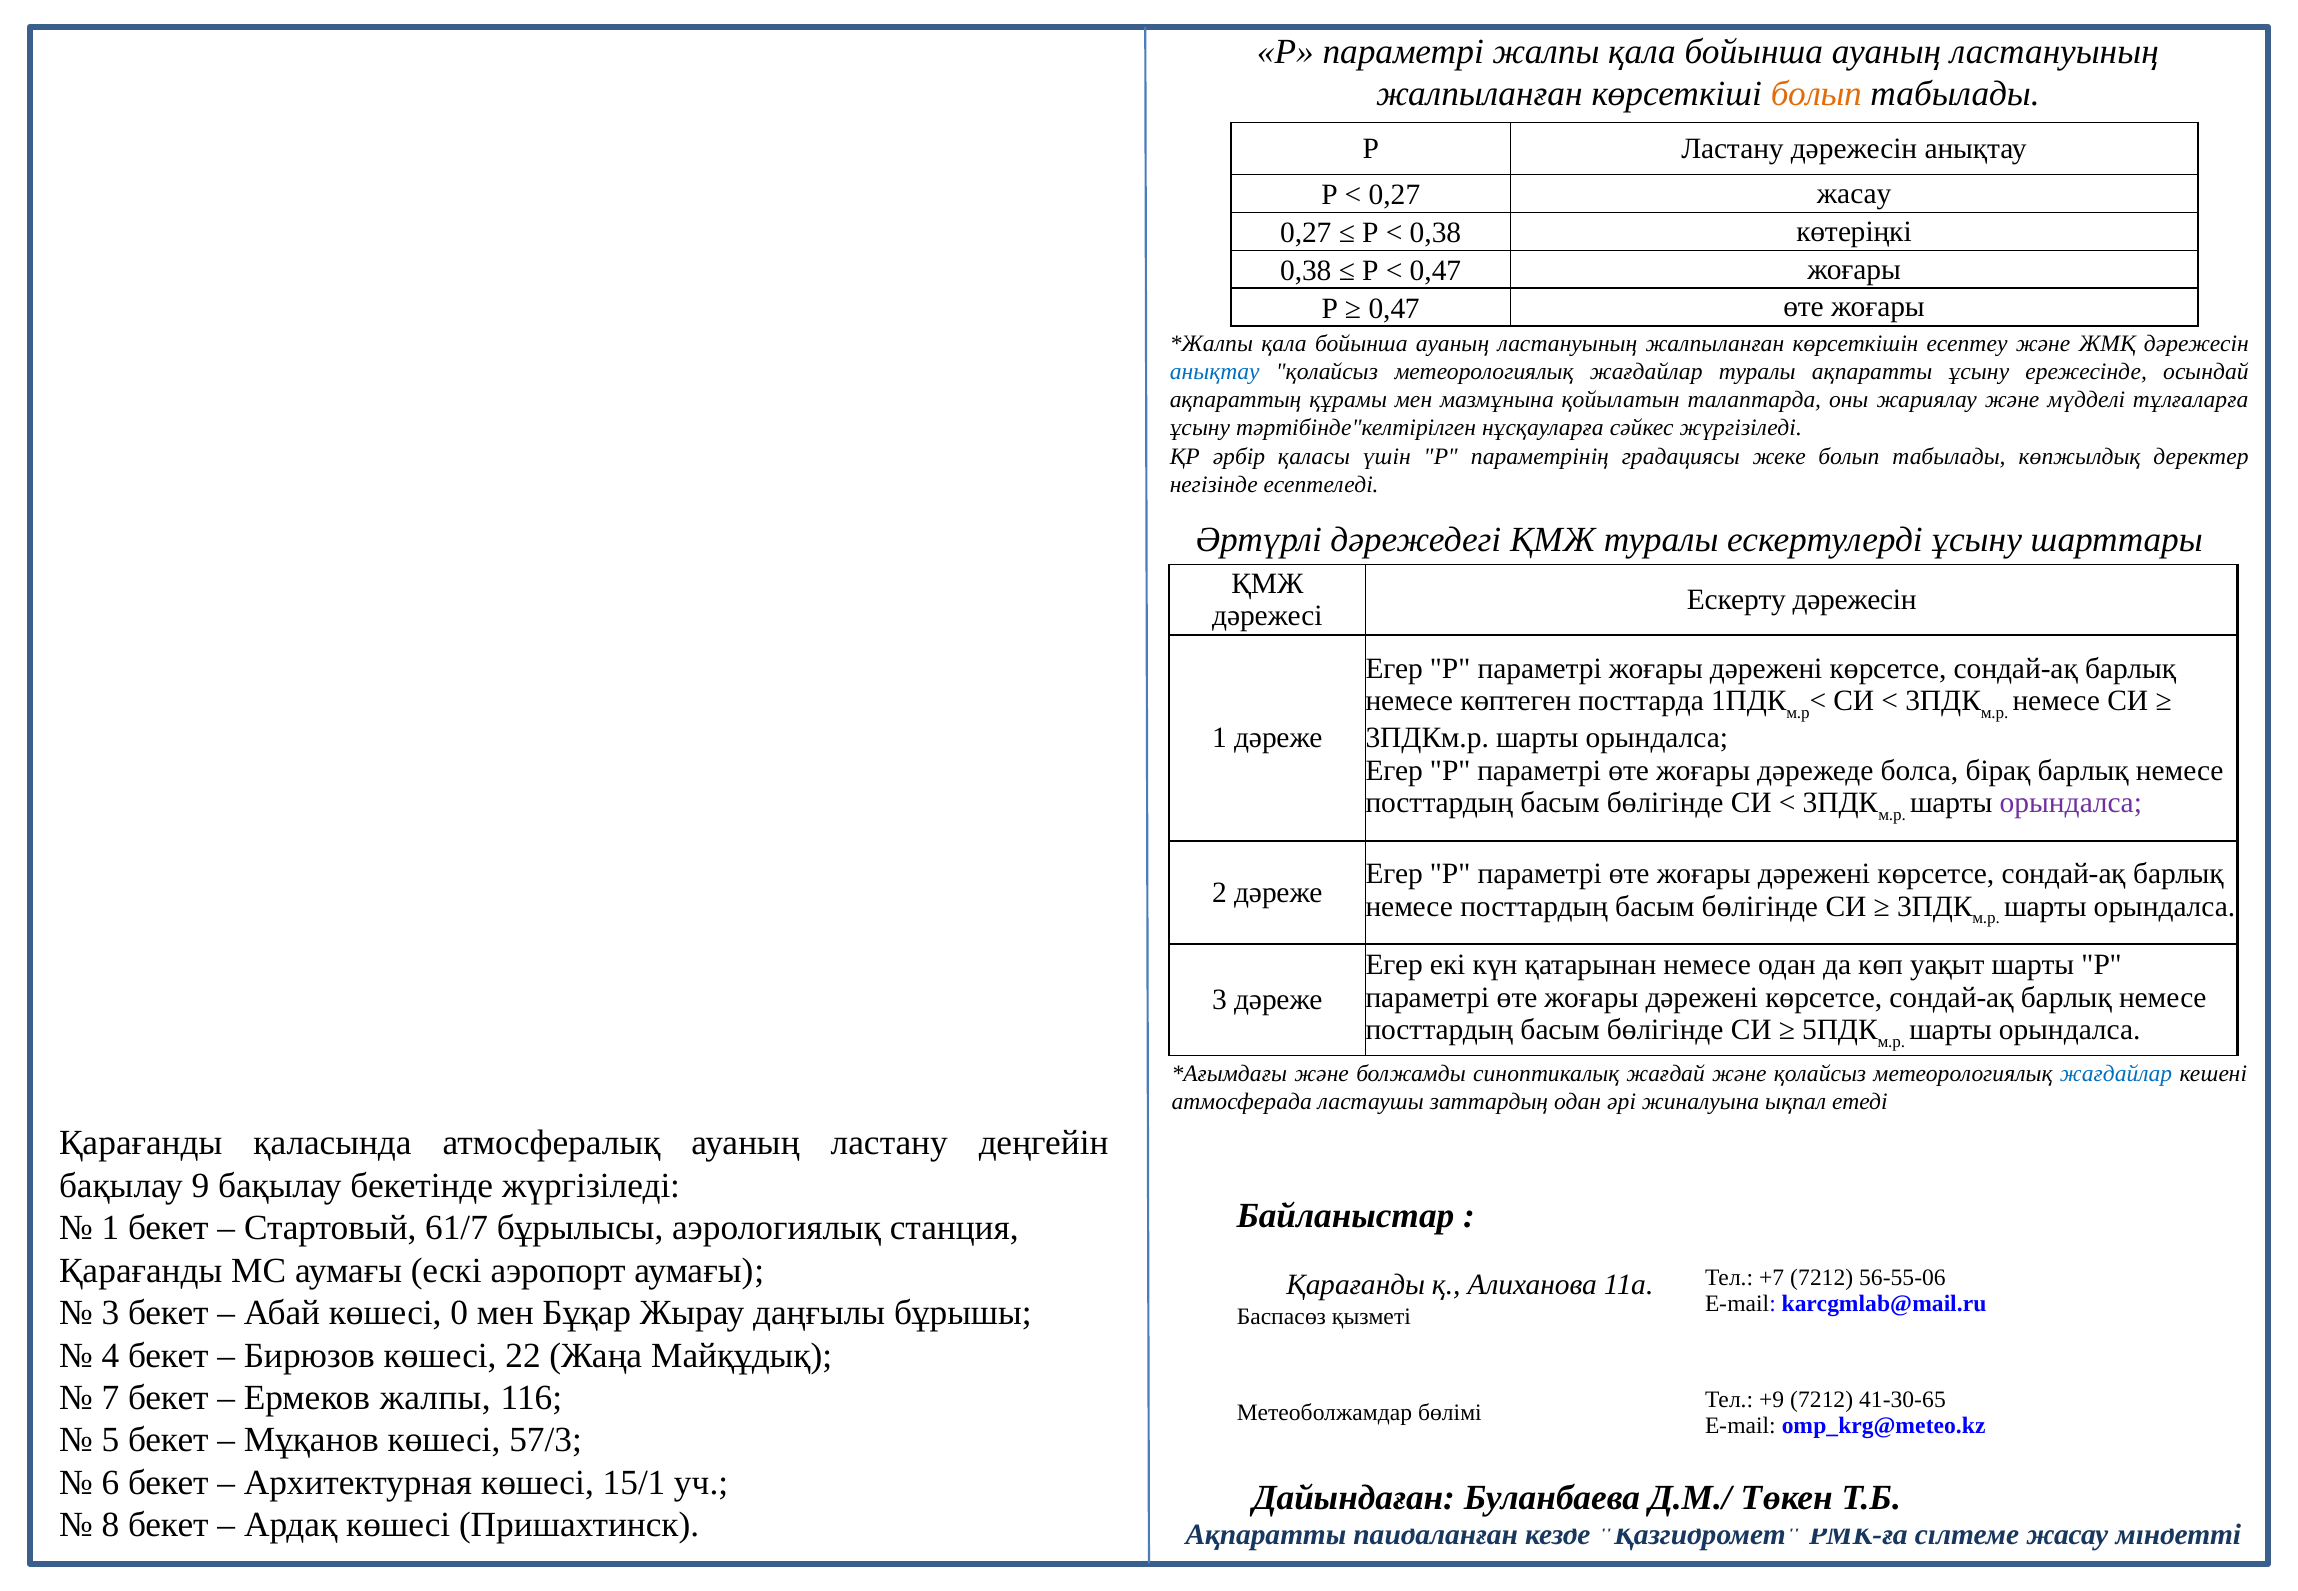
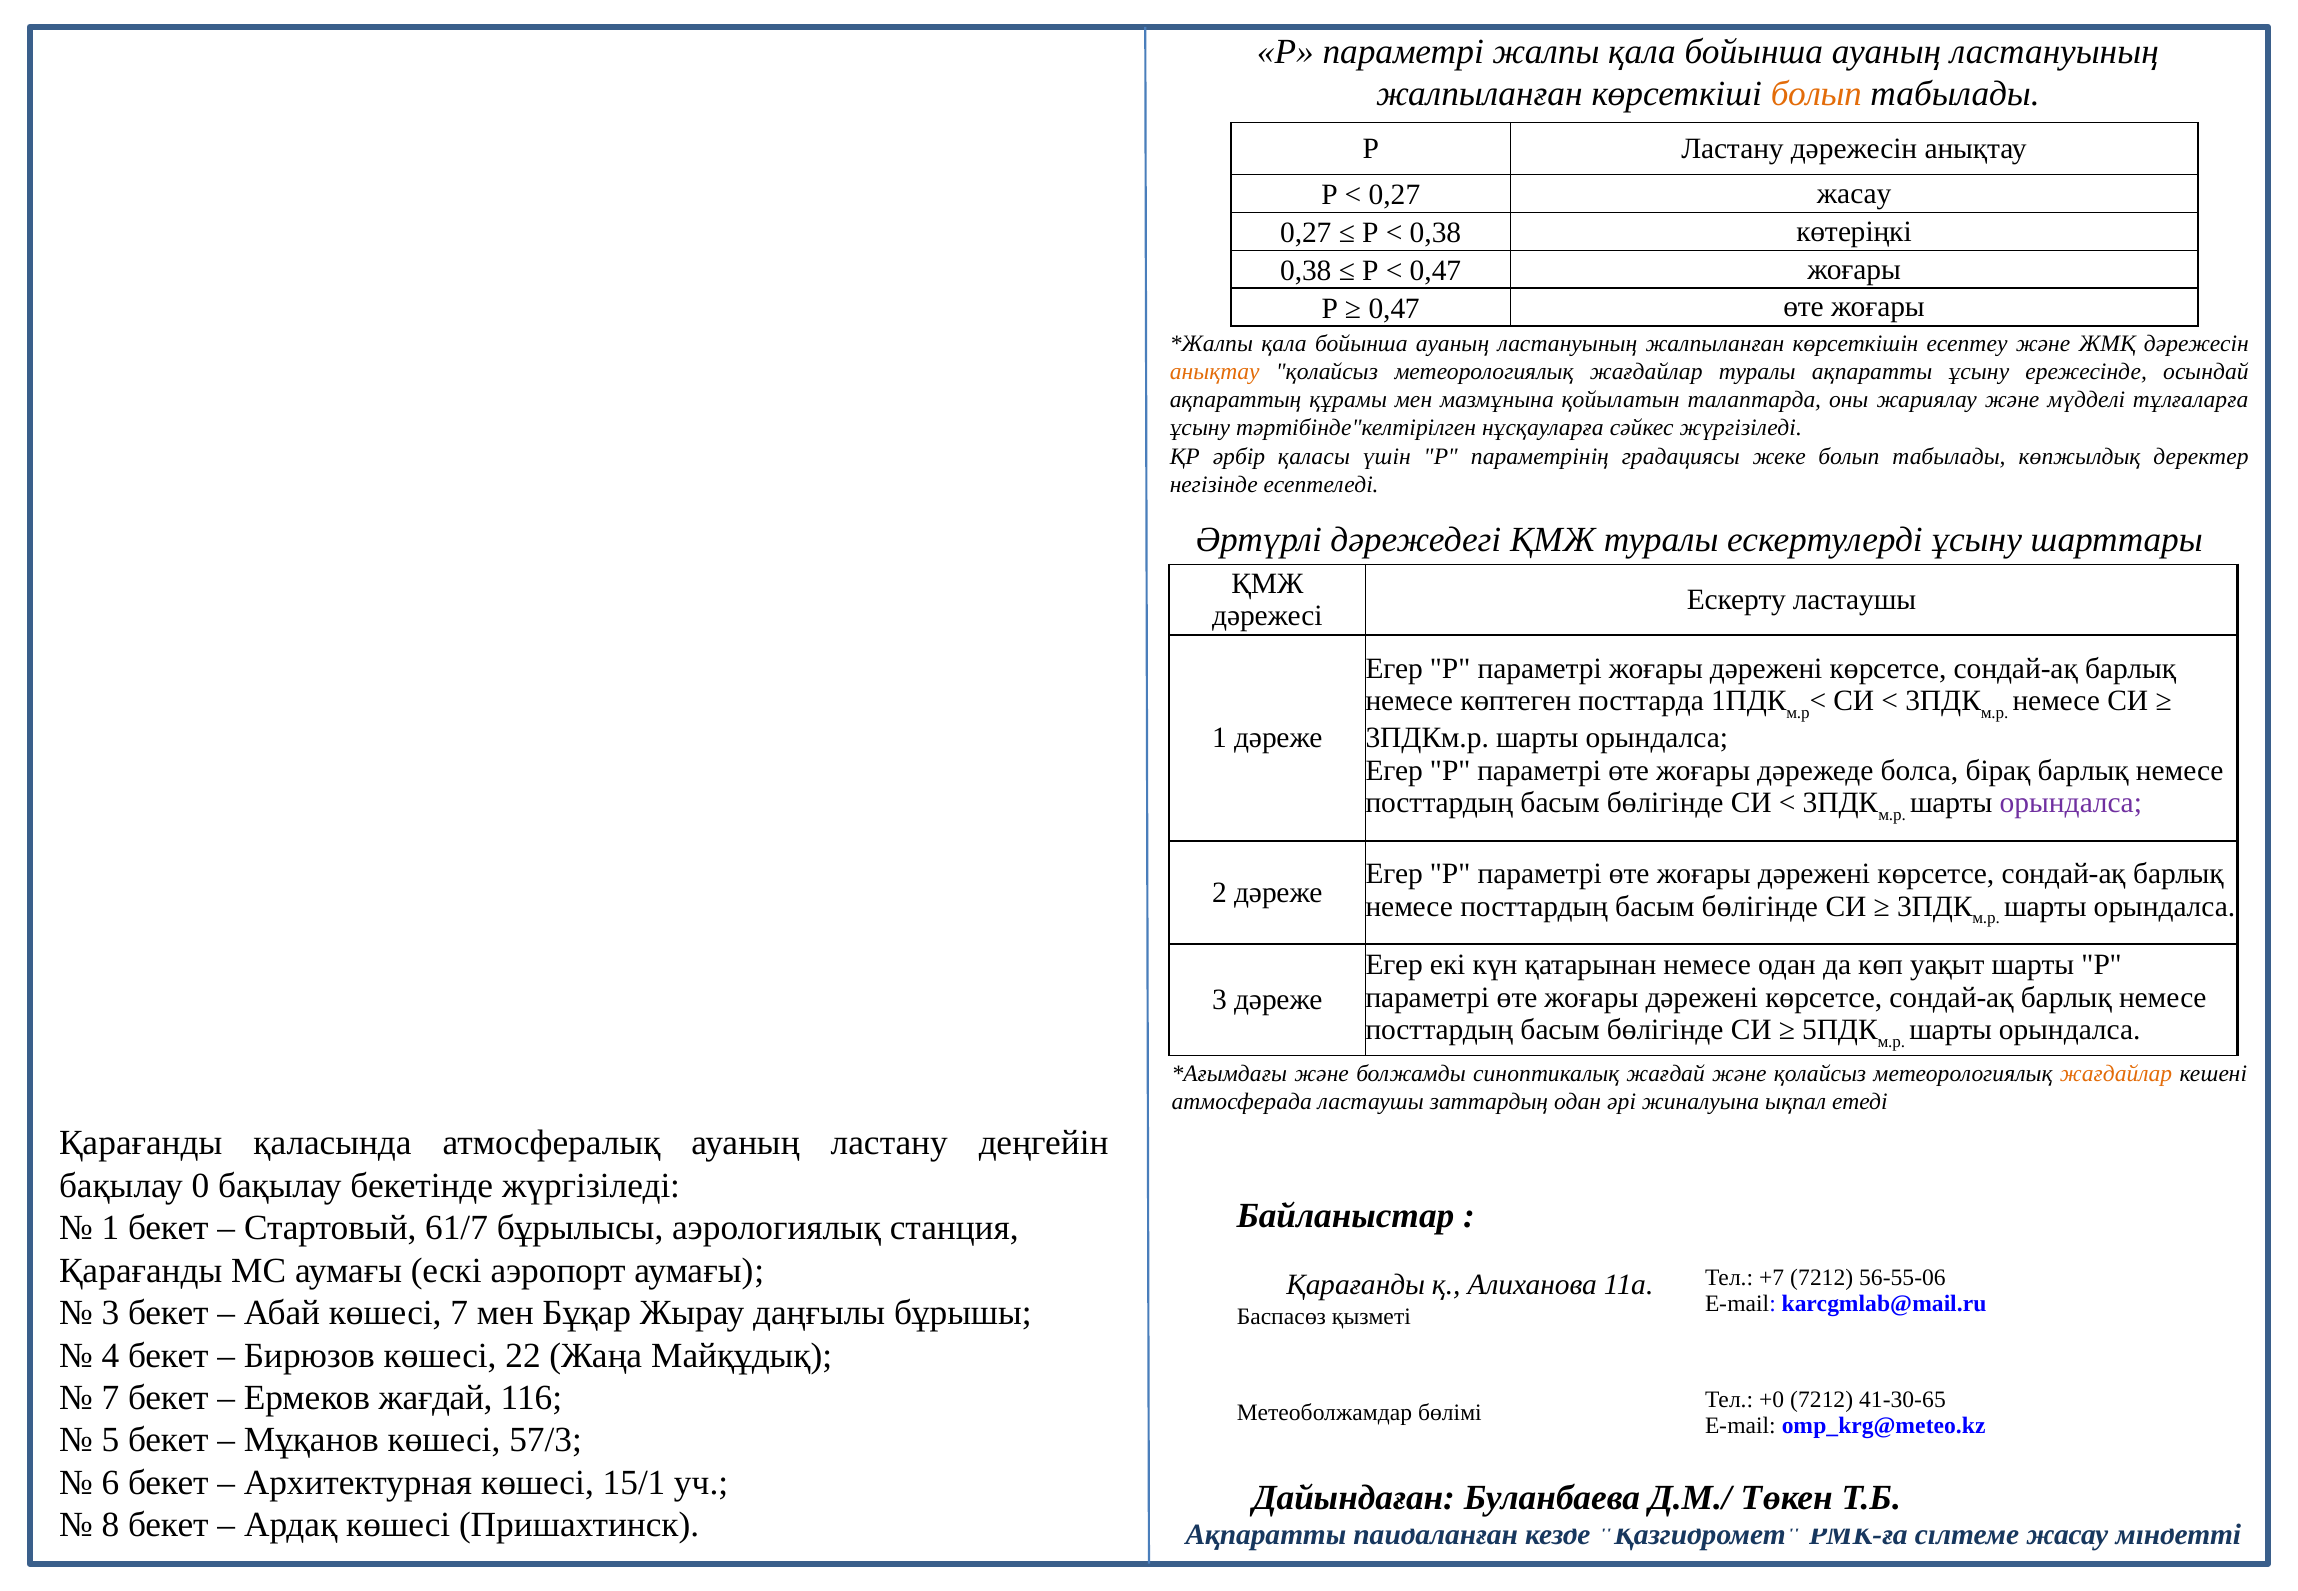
анықтау colour: blue -> orange (1215, 372)
Ескерту дәрежесін: дәрежесін -> ластаушы (1855, 600)
жағдайлар colour: blue -> orange (2116, 1074)
9: 9 -> 0 (200, 1186)
көшесі 0: 0 -> 7 (459, 1313)
Ермеков жалпы: жалпы -> жағдай (436, 1398)
+9: +9 -> +0 (1772, 1400)
